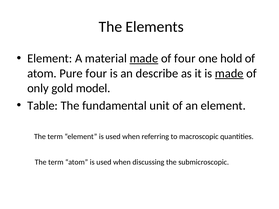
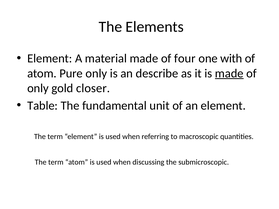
made underline: present -> none (144, 59)
hold: hold -> with (231, 59)
Pure four: four -> only (96, 73)
model: model -> closer (93, 88)
